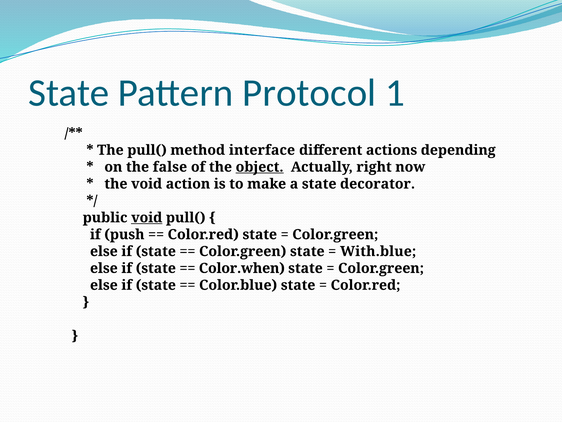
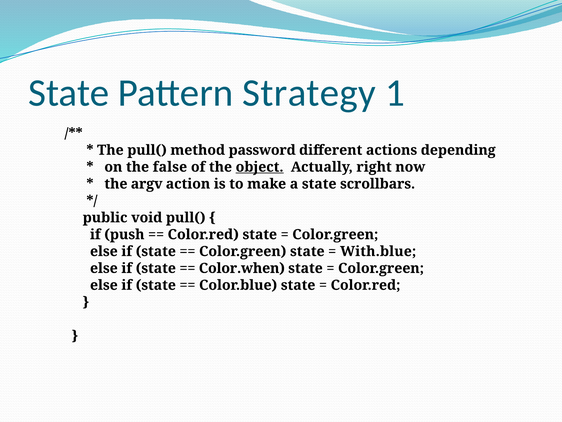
Protocol: Protocol -> Strategy (309, 93)
interface: interface -> password (262, 150)
the void: void -> argv (147, 184)
decorator: decorator -> scrollbars (378, 184)
void underline: present -> none (147, 217)
